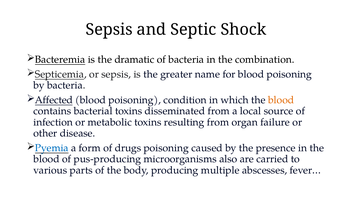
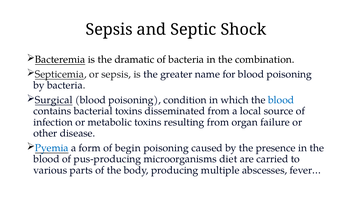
Affected: Affected -> Surgical (54, 100)
blood colour: orange -> blue (281, 100)
drugs: drugs -> begin (128, 148)
also: also -> diet (228, 159)
